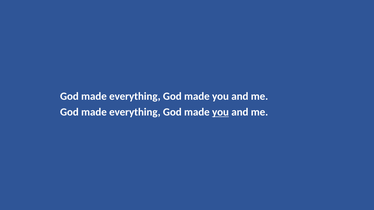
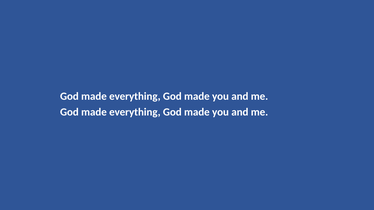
you underline: present -> none (221, 112)
